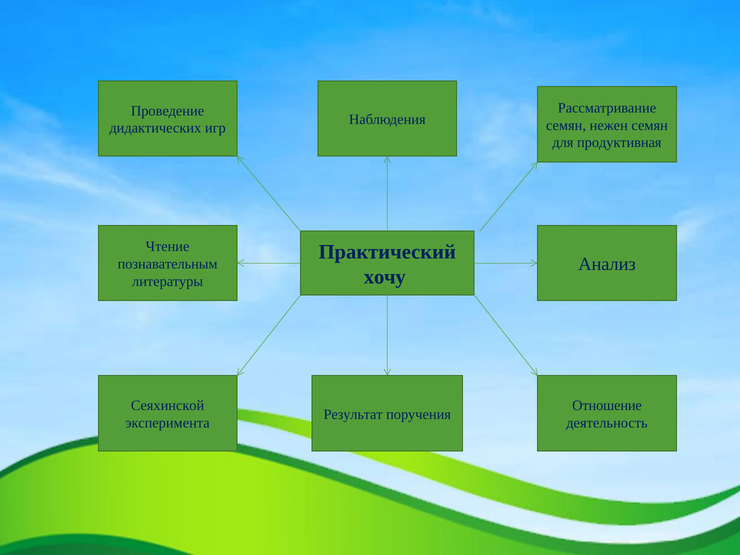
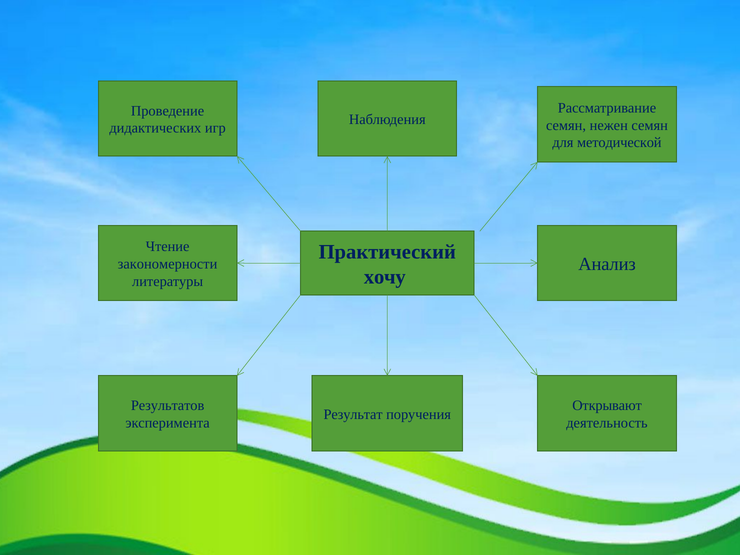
продуктивная: продуктивная -> методической (619, 143)
познавательным: познавательным -> закономерности (168, 264)
Сеяхинской: Сеяхинской -> Результатов (168, 406)
Отношение: Отношение -> Открывают (607, 406)
